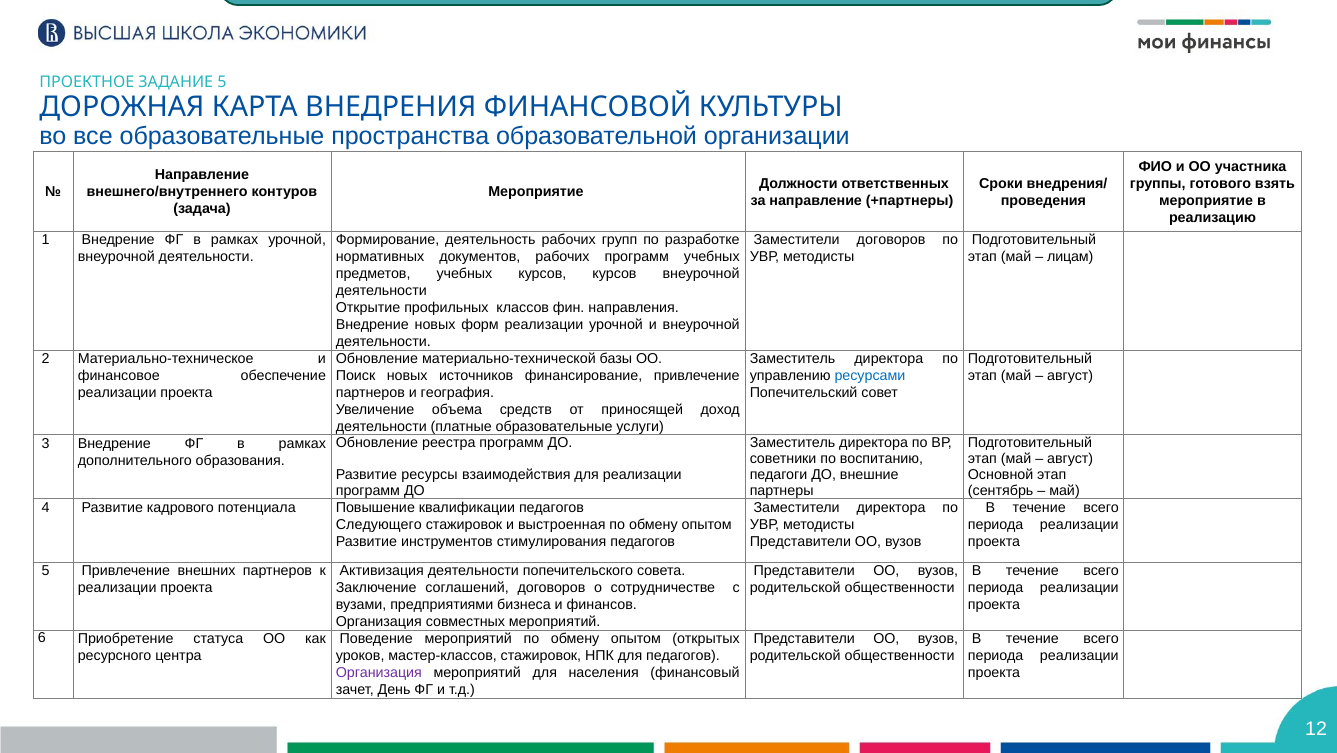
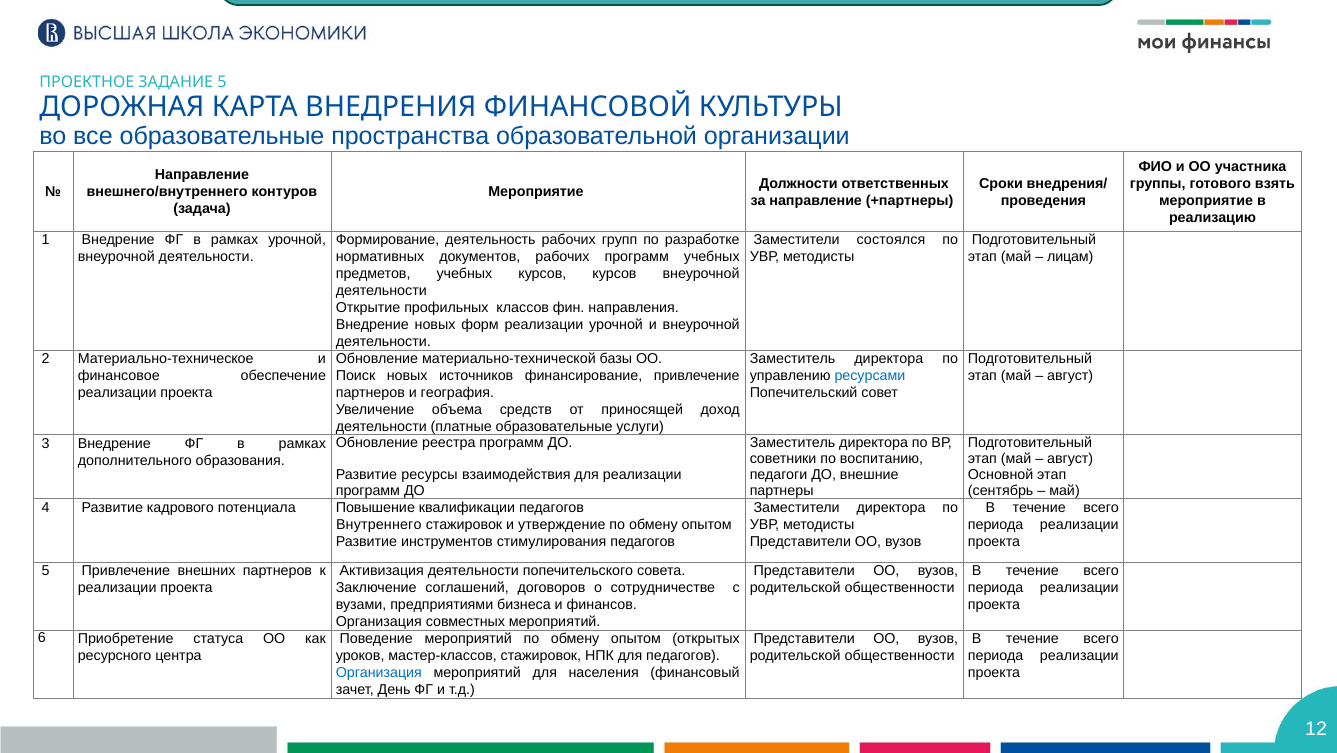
Заместители договоров: договоров -> состоялся (891, 240)
Следующего: Следующего -> Внутреннего (379, 525)
выстроенная: выстроенная -> утверждение (562, 525)
Организация colour: purple -> blue (379, 674)
